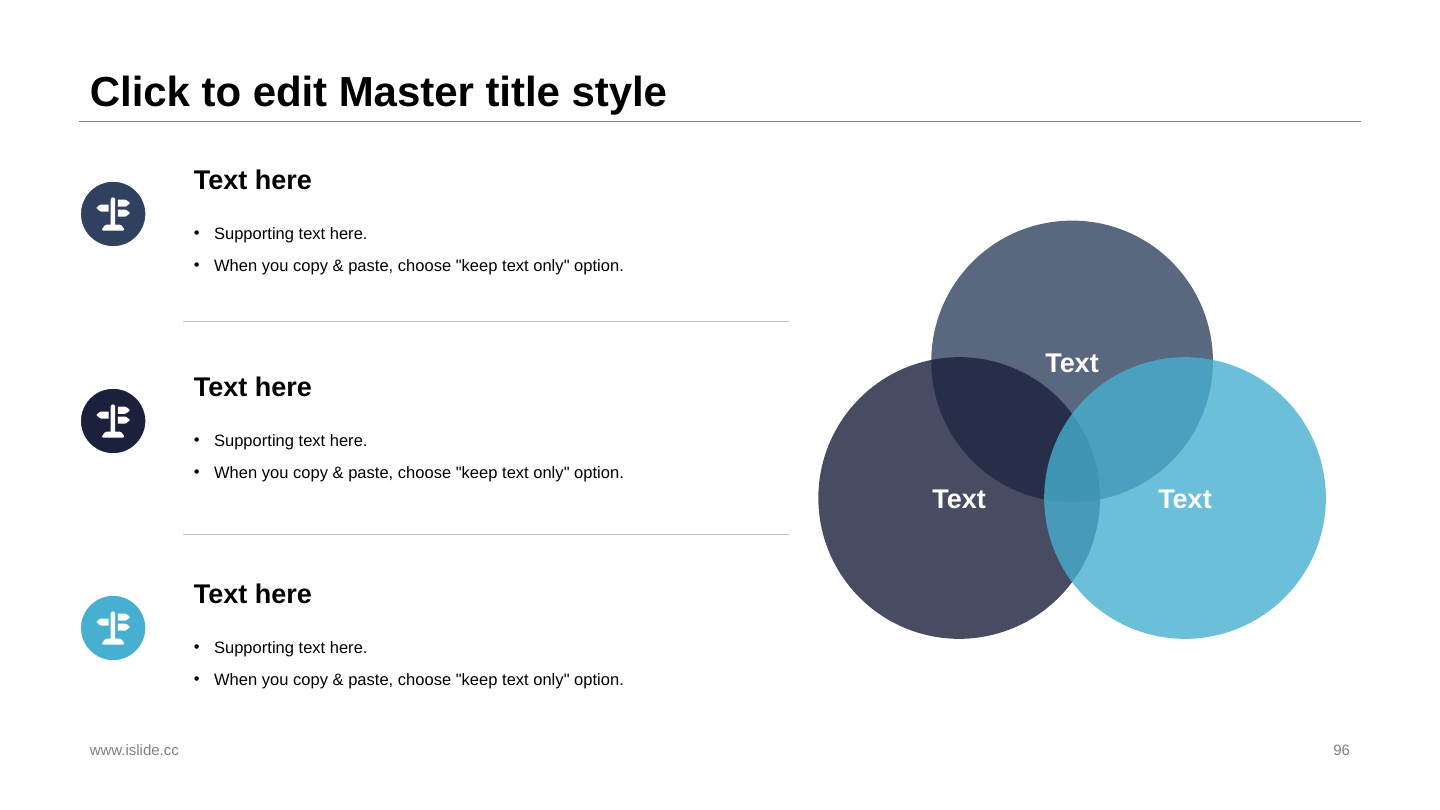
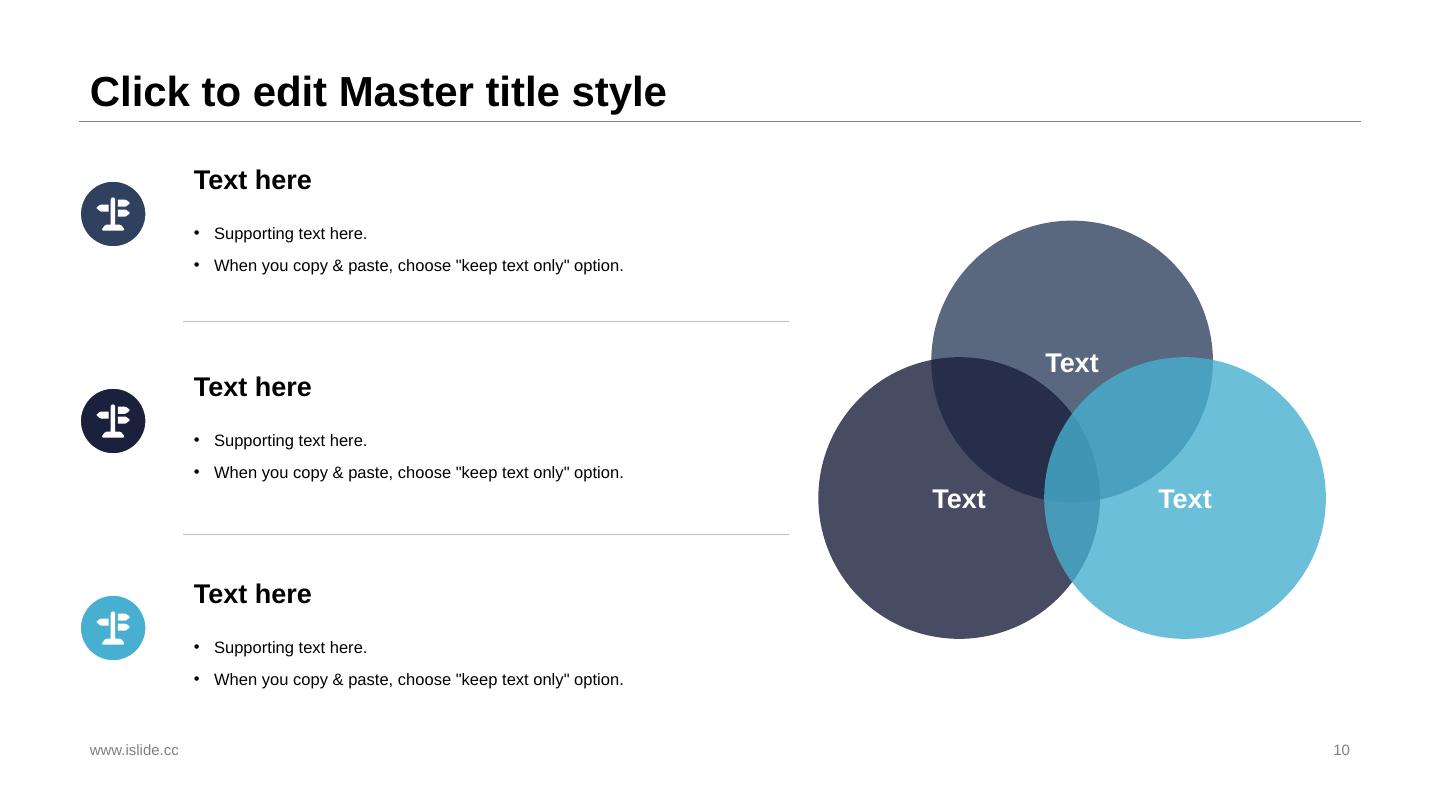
96: 96 -> 10 (1342, 750)
